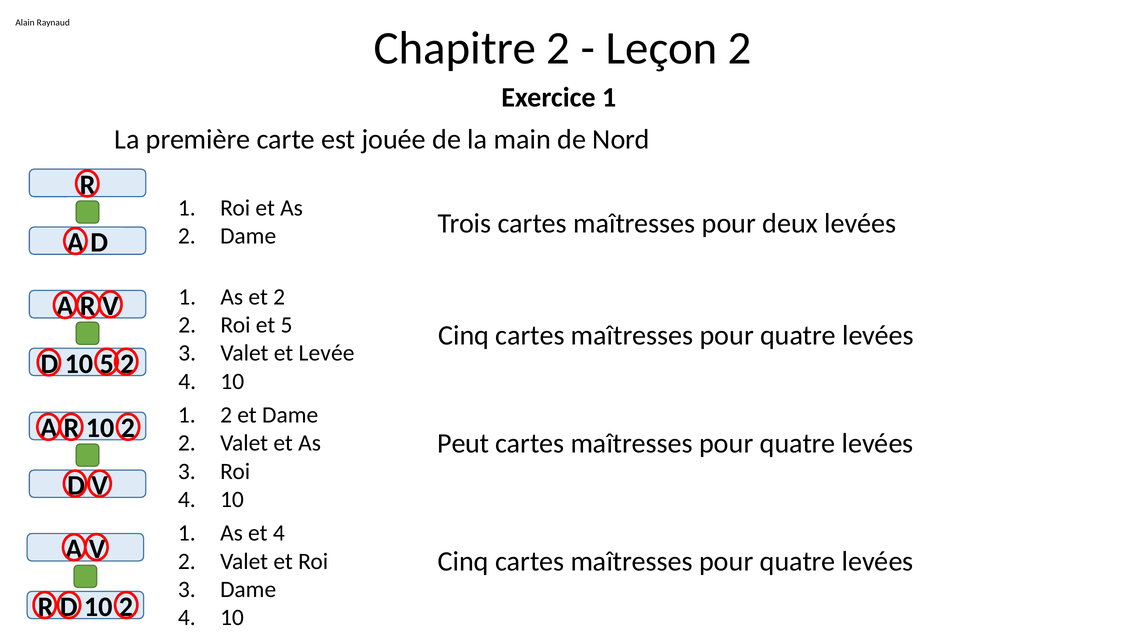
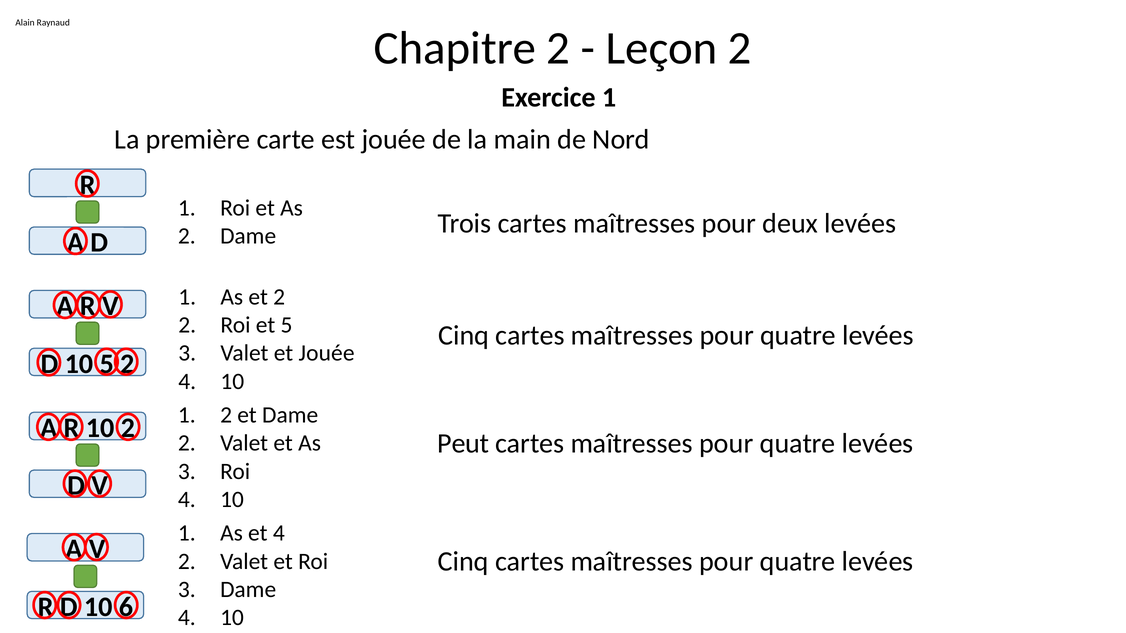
et Levée: Levée -> Jouée (327, 353)
D 10 2: 2 -> 6 (126, 607)
